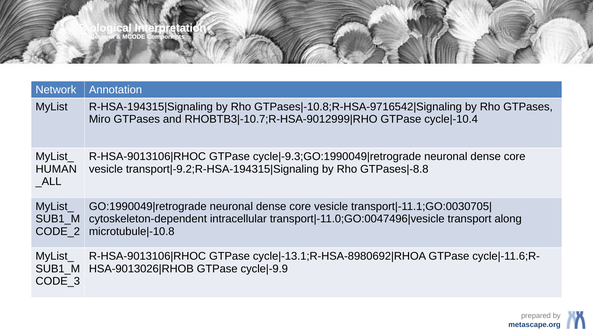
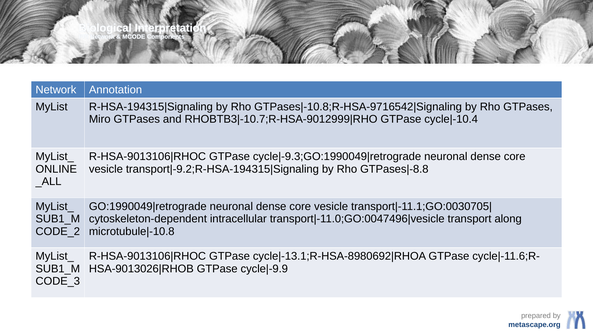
HUMAN: HUMAN -> ONLINE (56, 169)
